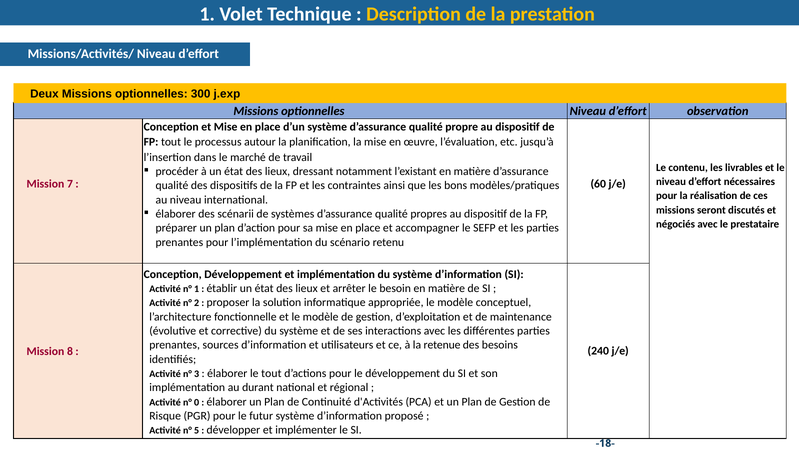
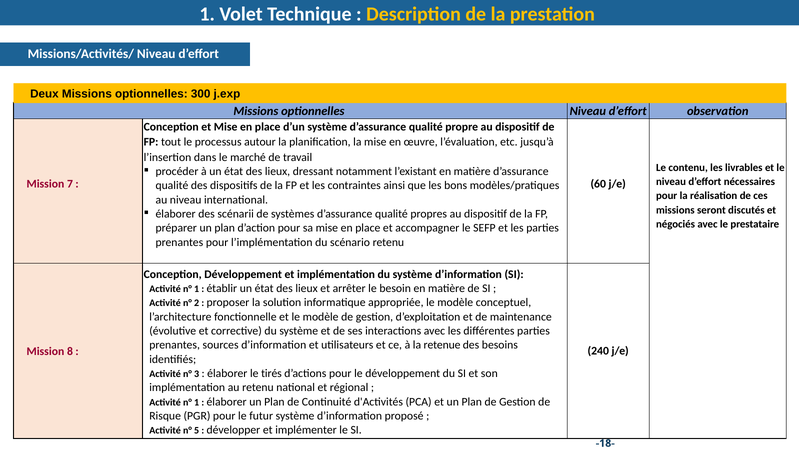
le tout: tout -> tirés (271, 374)
au durant: durant -> retenu (258, 388)
0: 0 -> 1 (197, 403)
